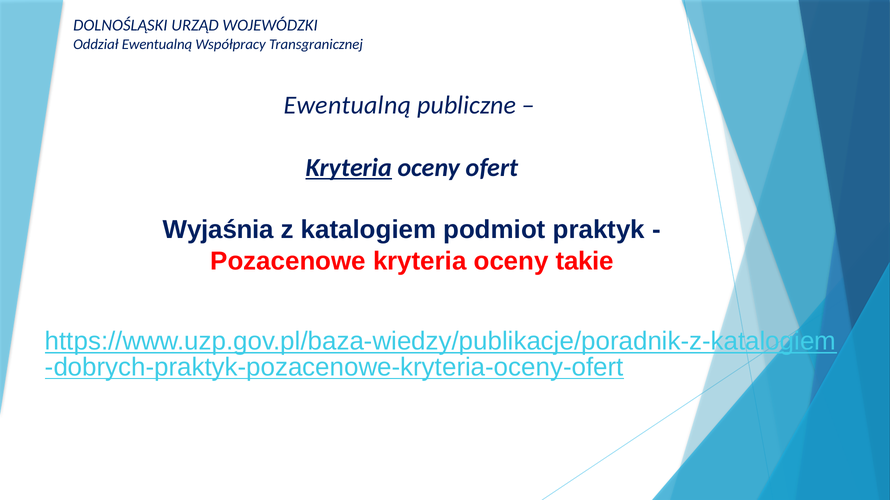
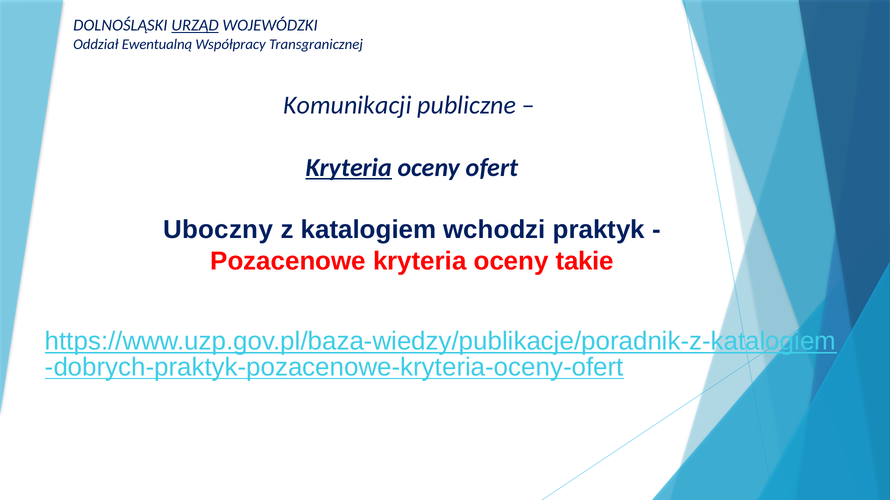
URZĄD underline: none -> present (195, 25)
Ewentualną: Ewentualną -> Komunikacji (347, 105)
Wyjaśnia: Wyjaśnia -> Uboczny (218, 230)
podmiot: podmiot -> wchodzi (494, 230)
